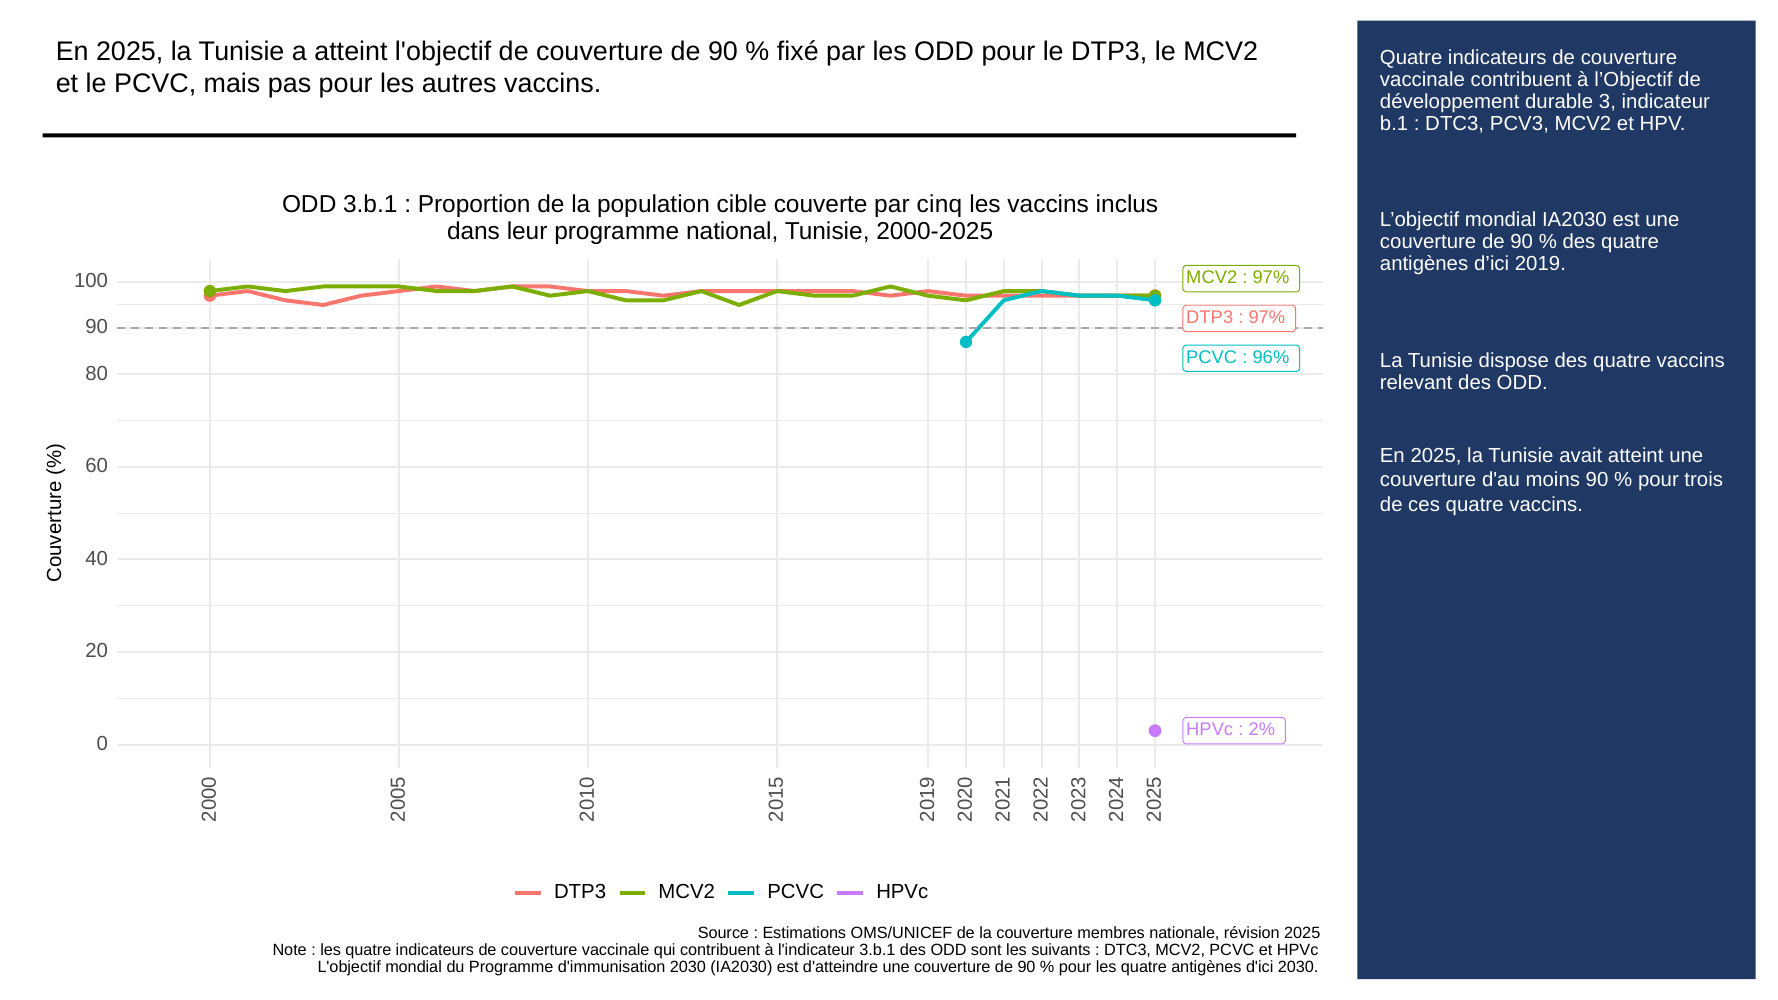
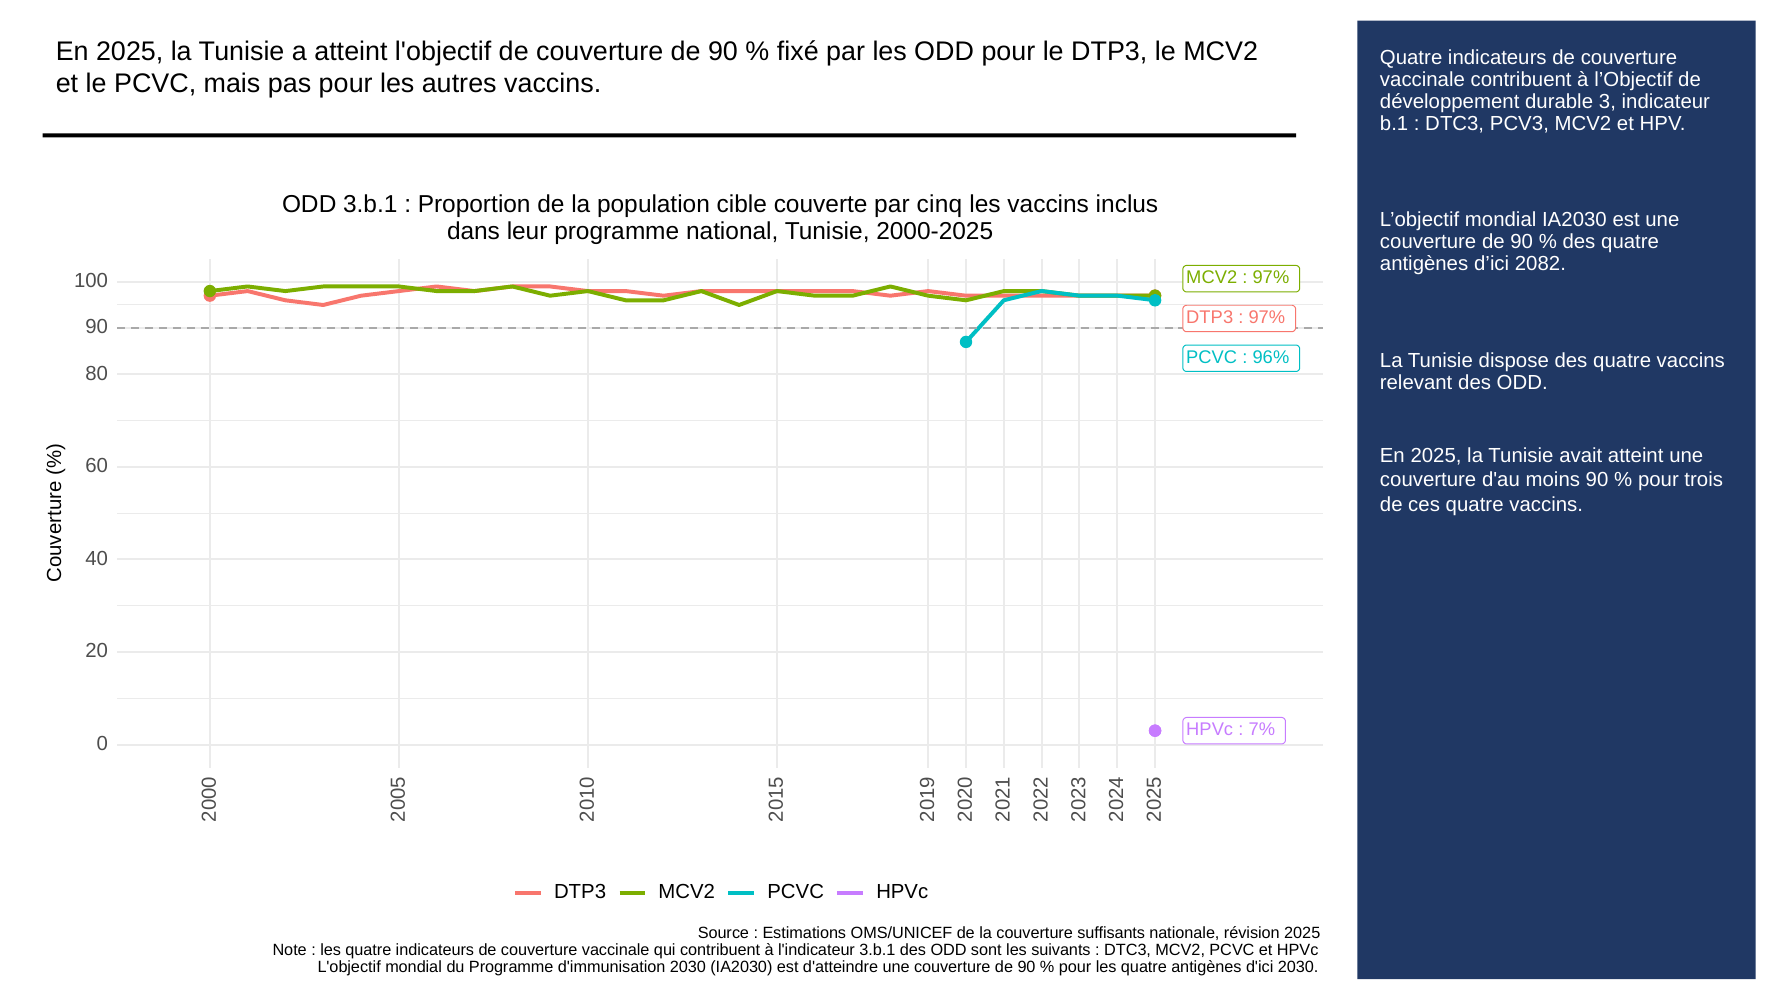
2019: 2019 -> 2082 (1540, 264)
2%: 2% -> 7% (1262, 730)
membres: membres -> suffisants (1111, 933)
